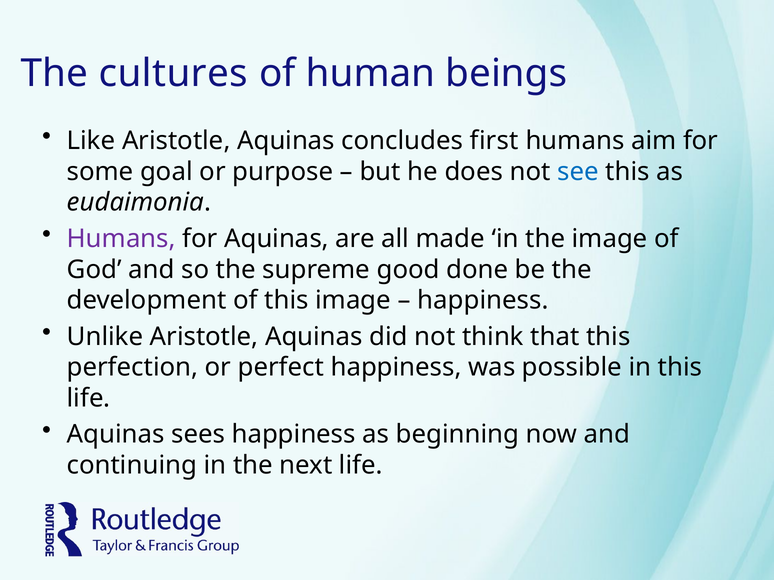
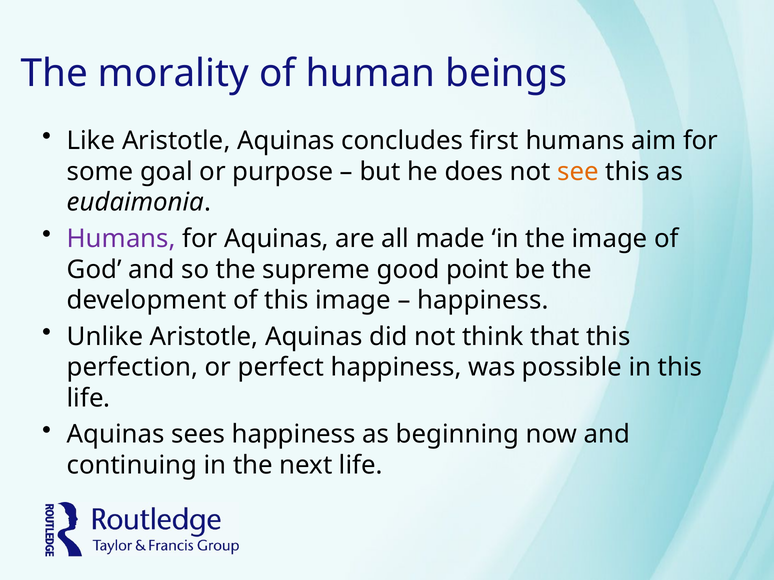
cultures: cultures -> morality (173, 74)
see colour: blue -> orange (578, 172)
done: done -> point (477, 270)
